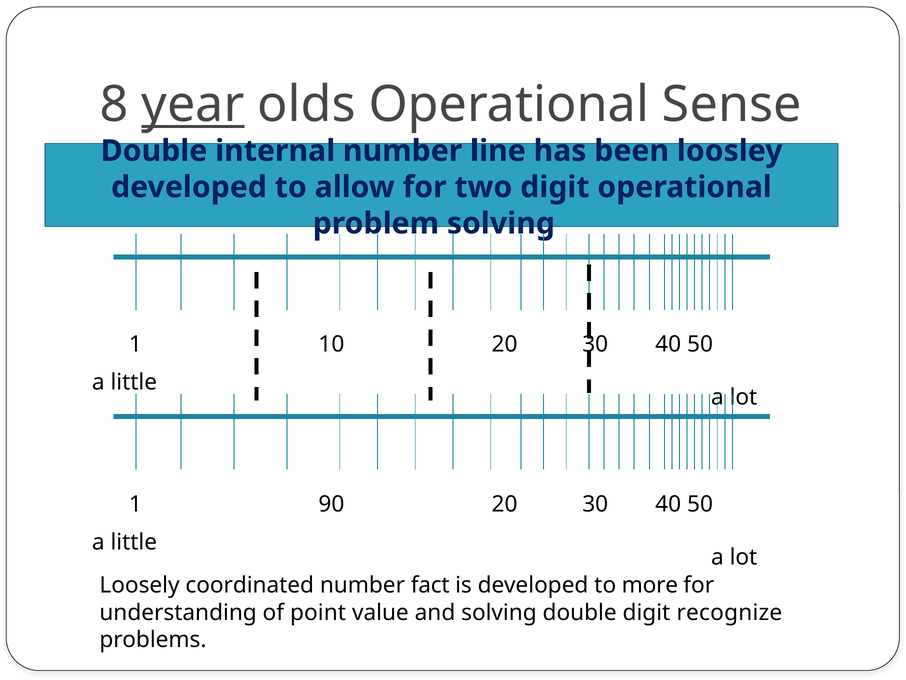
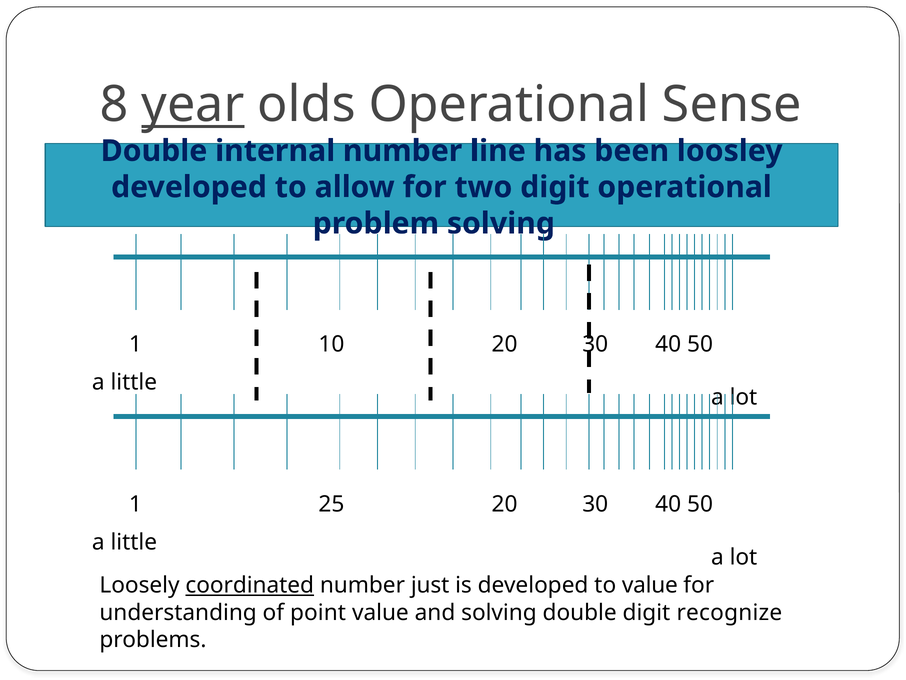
90: 90 -> 25 (331, 504)
coordinated underline: none -> present (250, 585)
fact: fact -> just (430, 585)
to more: more -> value (650, 585)
